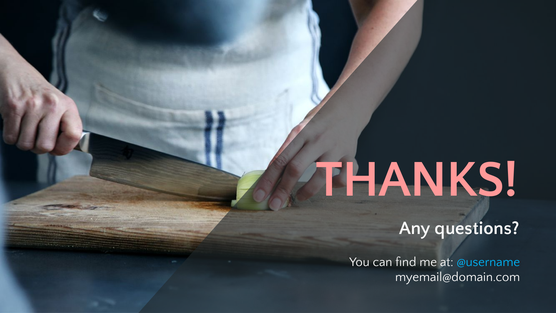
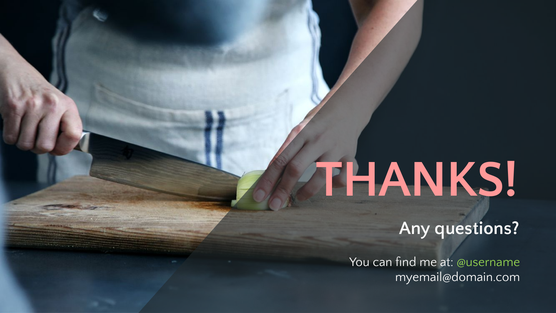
@username colour: light blue -> light green (488, 262)
